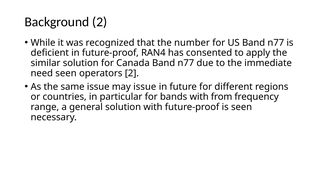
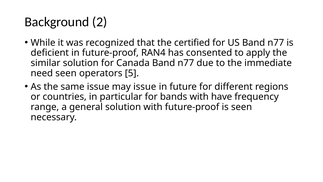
number: number -> certified (192, 43)
operators 2: 2 -> 5 (132, 73)
from: from -> have (222, 97)
